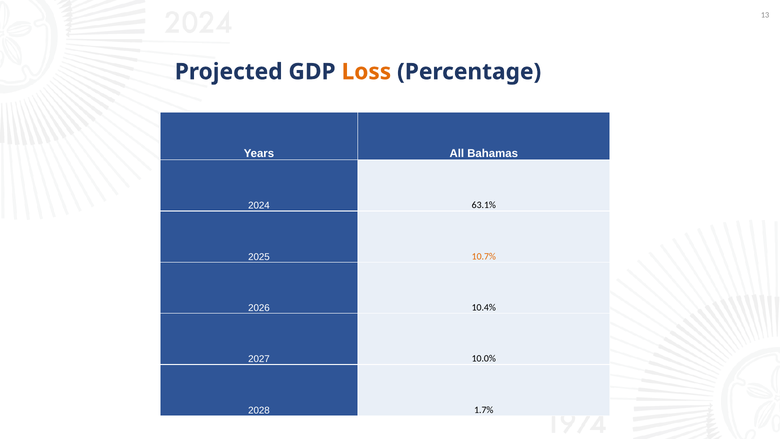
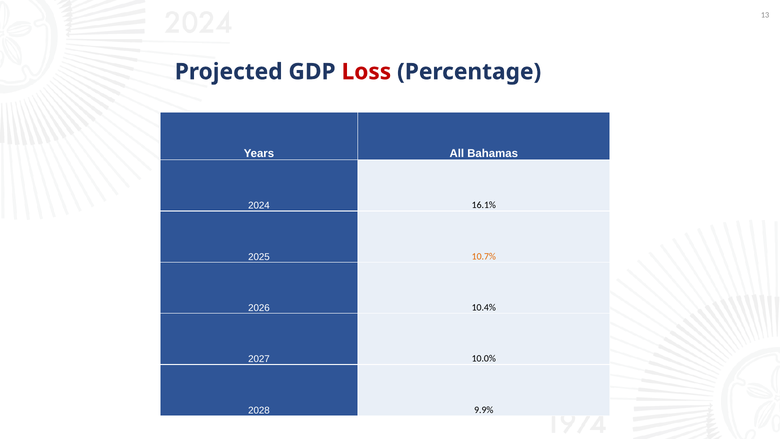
Loss colour: orange -> red (366, 72)
63.1%: 63.1% -> 16.1% (484, 205)
1.7%: 1.7% -> 9.9% (484, 410)
